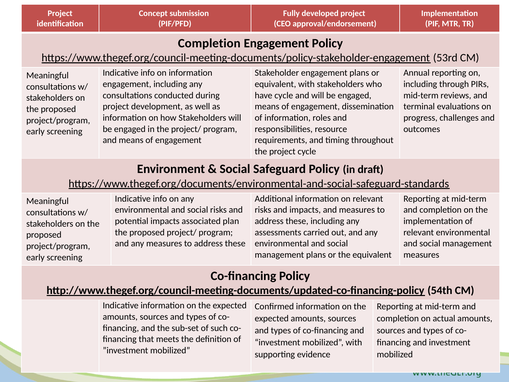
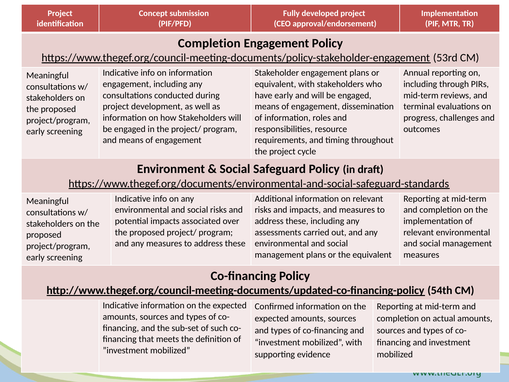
have cycle: cycle -> early (284, 95)
plan: plan -> over (231, 221)
